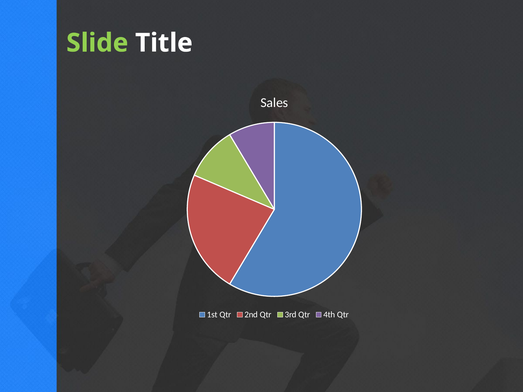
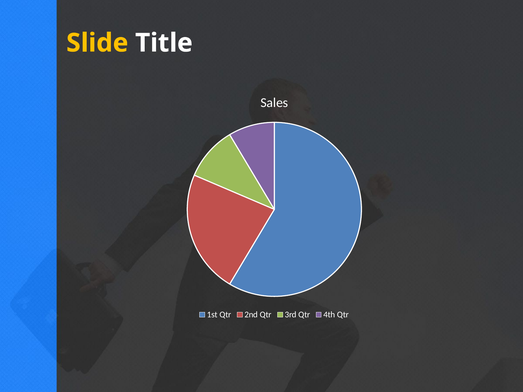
Slide colour: light green -> yellow (97, 43)
